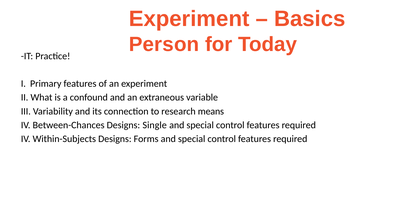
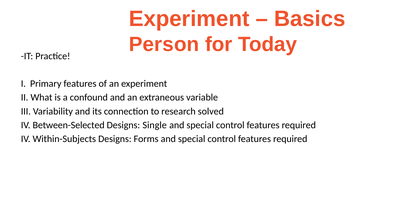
means: means -> solved (211, 111)
Between-Chances: Between-Chances -> Between-Selected (69, 125)
